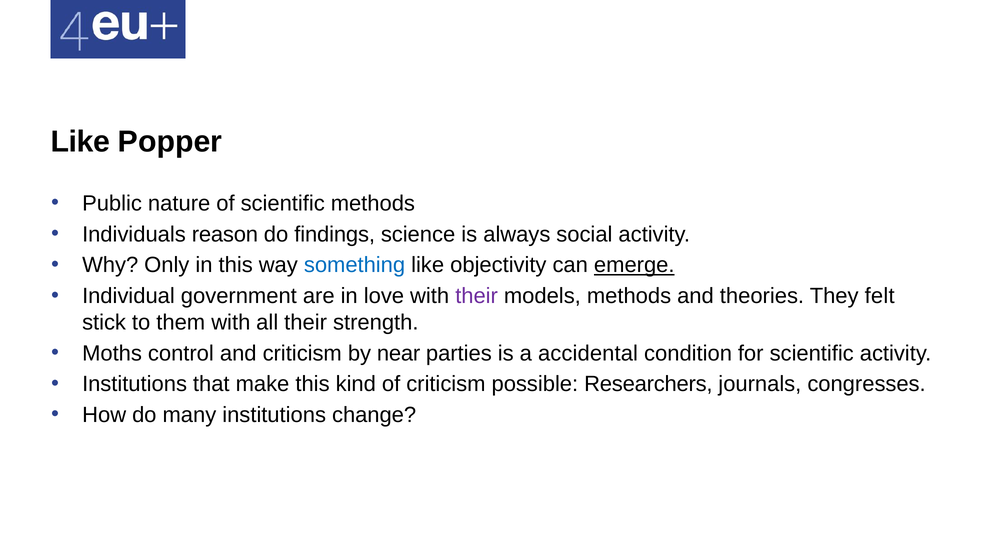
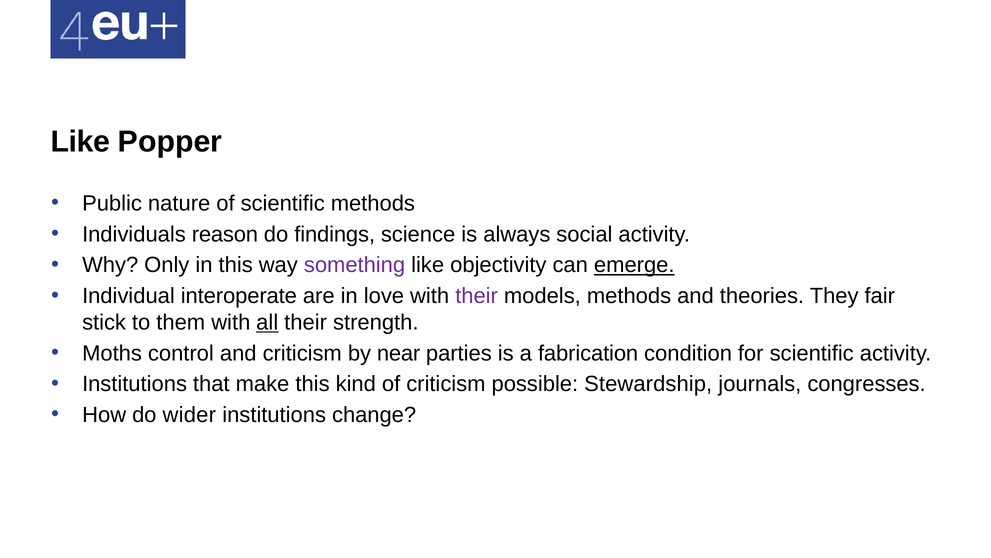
something colour: blue -> purple (355, 265)
government: government -> interoperate (239, 296)
felt: felt -> fair (880, 296)
all underline: none -> present (267, 322)
accidental: accidental -> fabrication (588, 353)
Researchers: Researchers -> Stewardship (648, 384)
many: many -> wider (189, 415)
